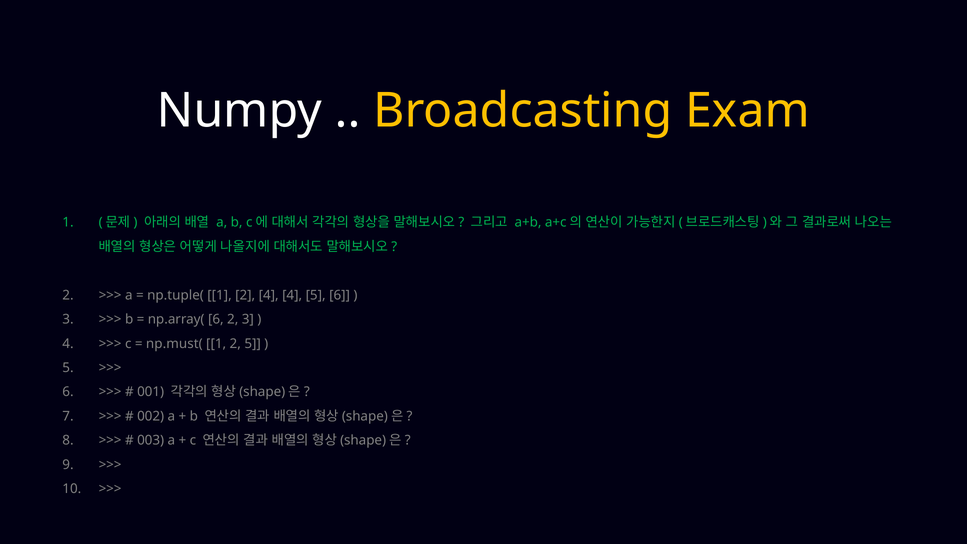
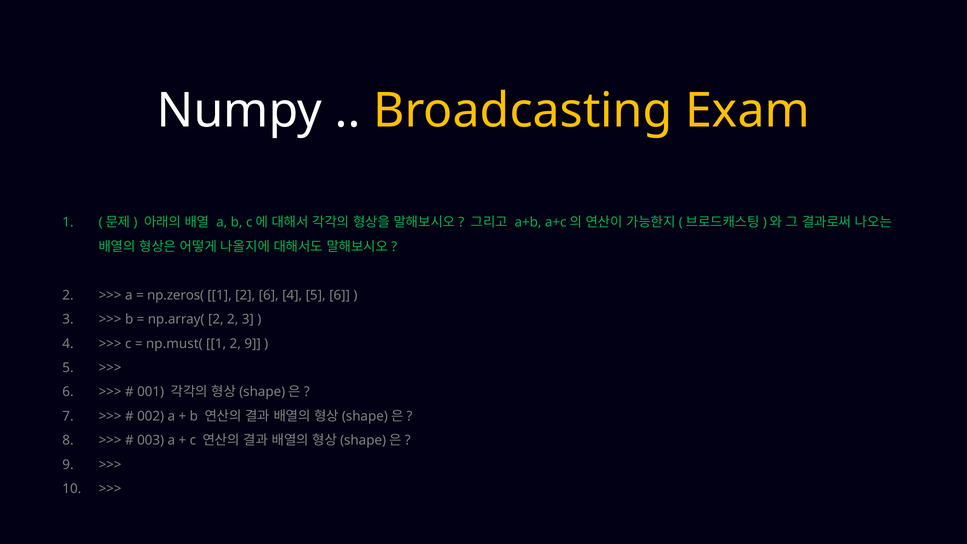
np.tuple(: np.tuple( -> np.zeros( (176, 295)
2 4: 4 -> 6 (269, 295)
np.array( 6: 6 -> 2 (216, 319)
2 5: 5 -> 9 (253, 344)
